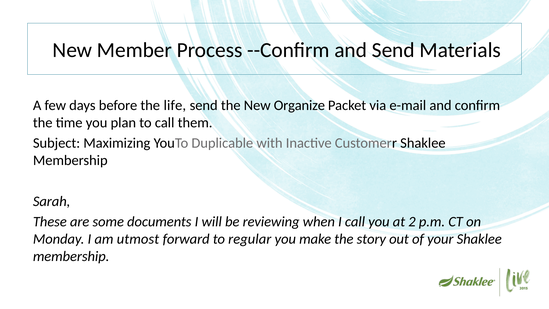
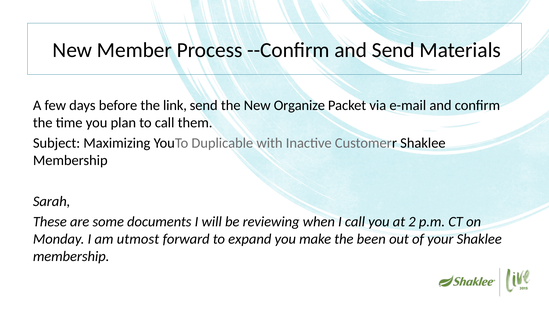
life: life -> link (175, 105)
regular: regular -> expand (250, 239)
story: story -> been (371, 239)
